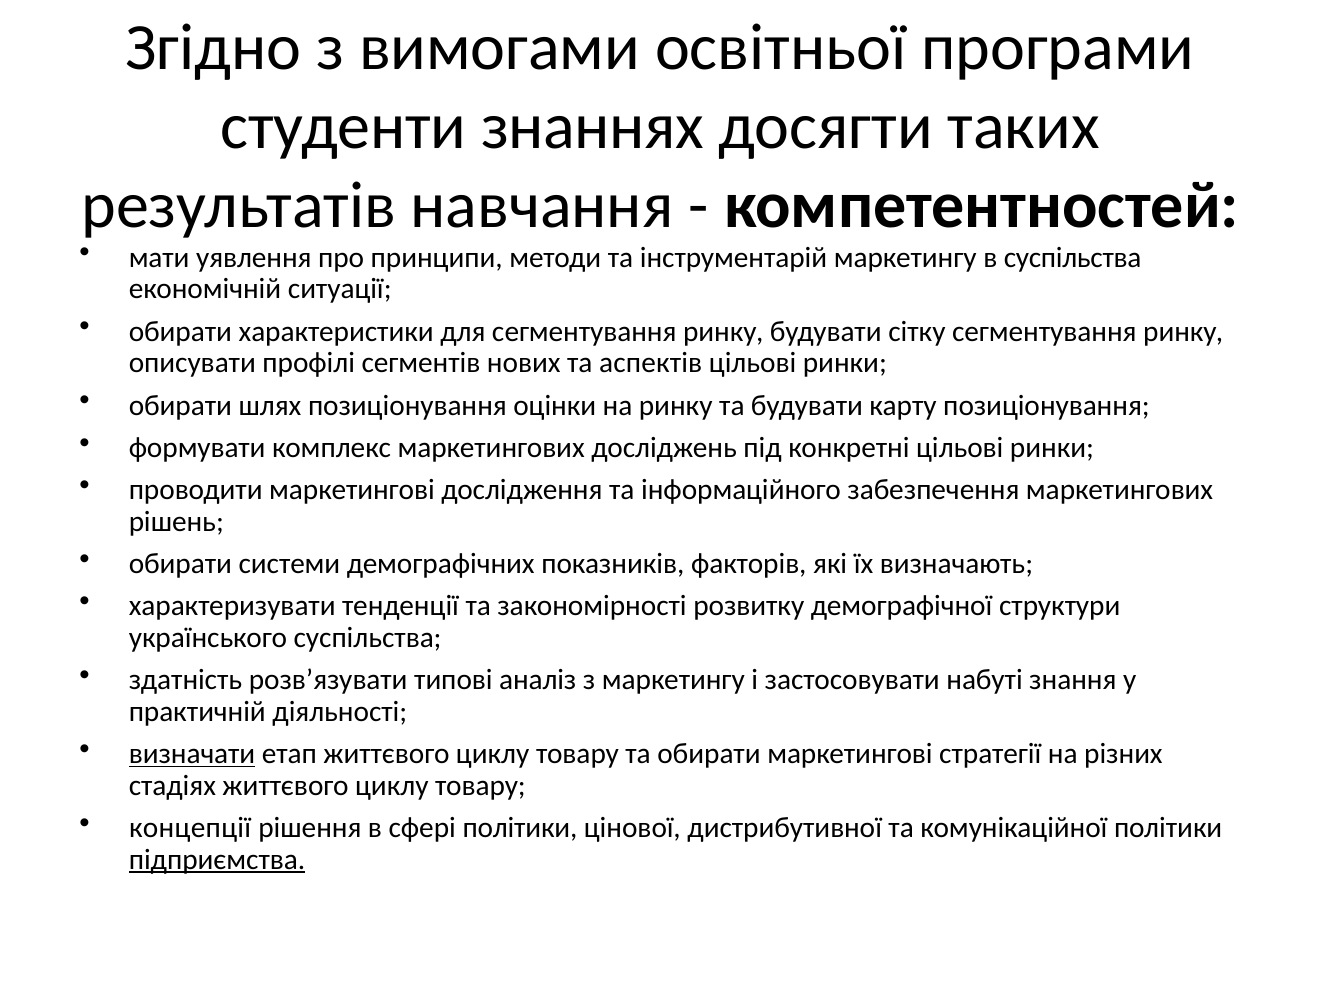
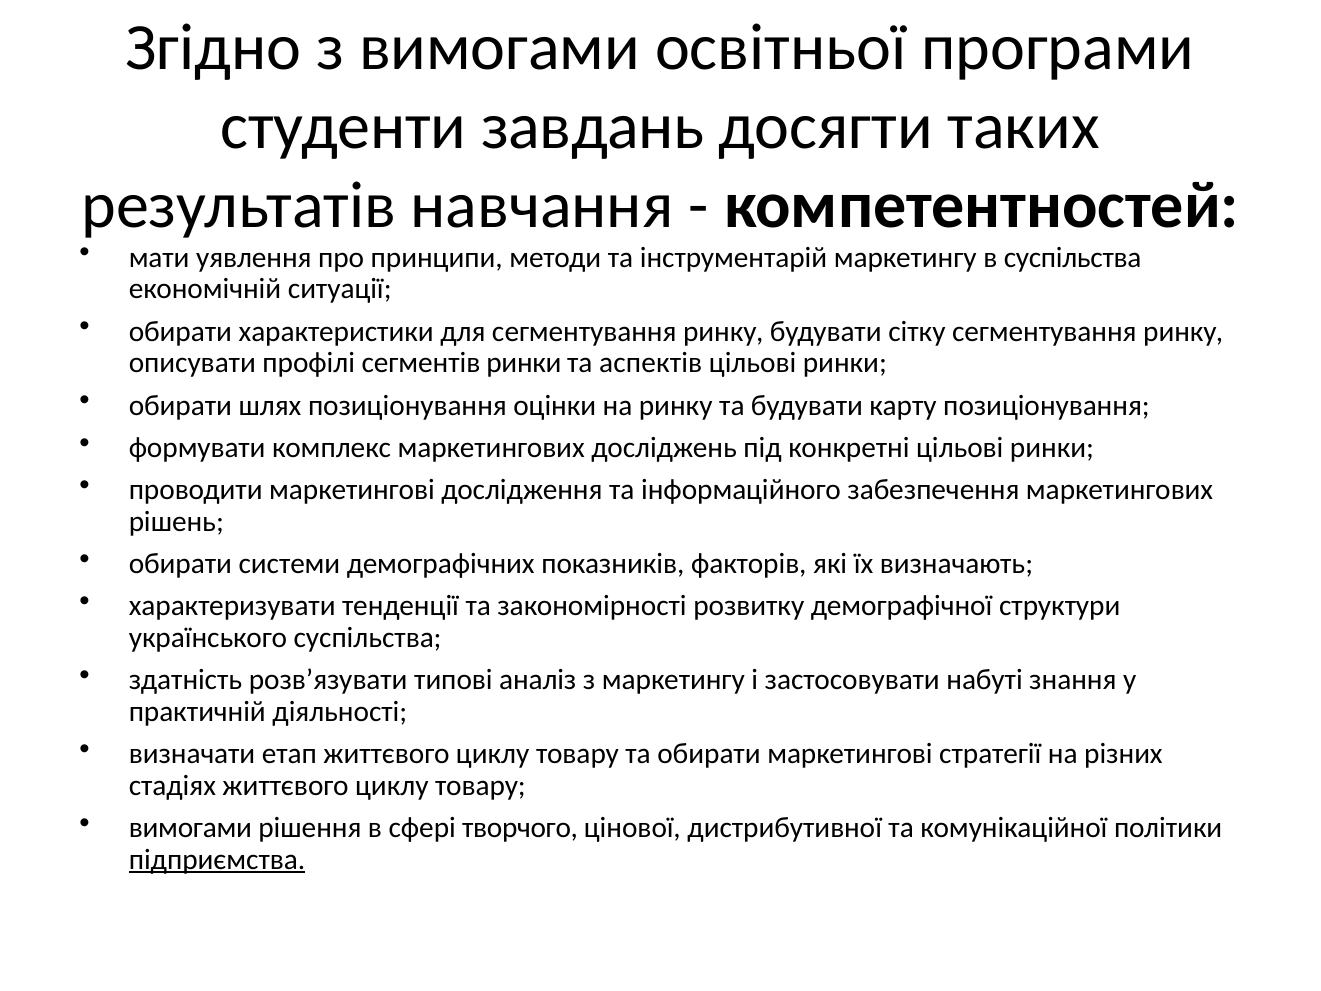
знаннях: знаннях -> завдань (593, 127)
сегментів нових: нових -> ринки (524, 363)
визначати underline: present -> none (192, 754)
концепції: концепції -> вимогами (190, 828)
сфері політики: політики -> творчого (520, 828)
